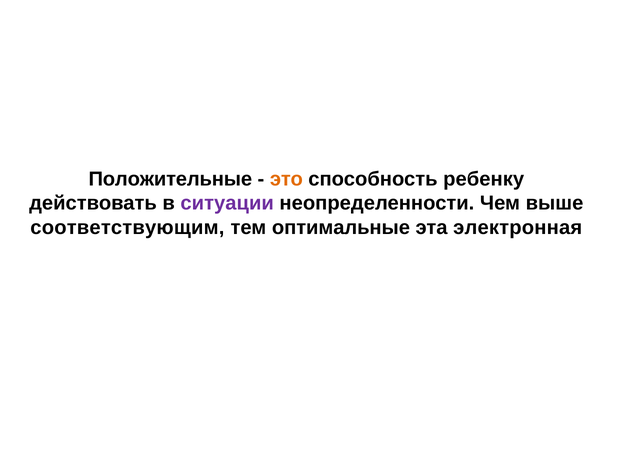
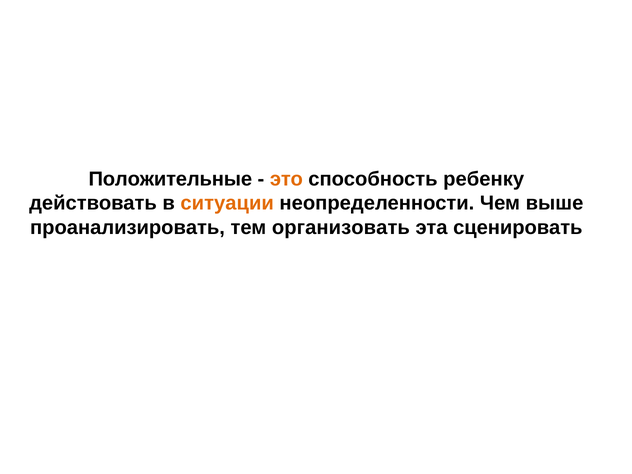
ситуации colour: purple -> orange (227, 203)
соответствующим: соответствующим -> проанализировать (127, 227)
оптимальные: оптимальные -> организовать (341, 227)
электронная: электронная -> сценировать (518, 227)
